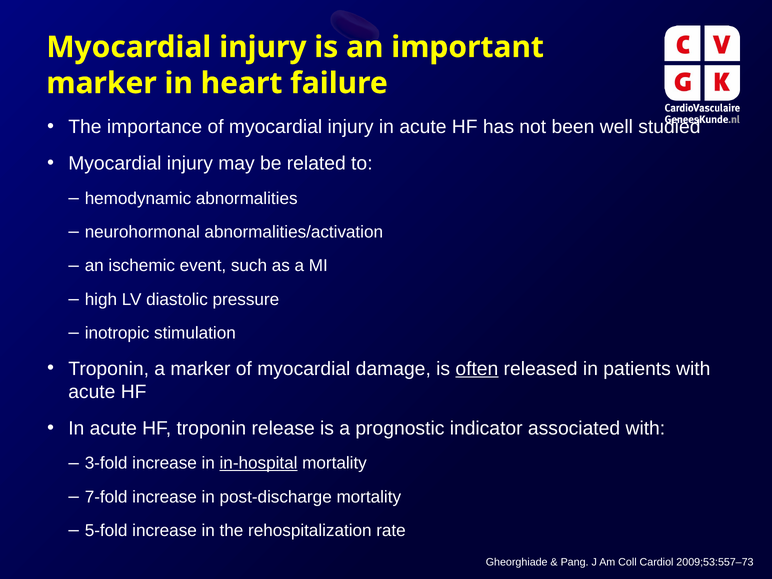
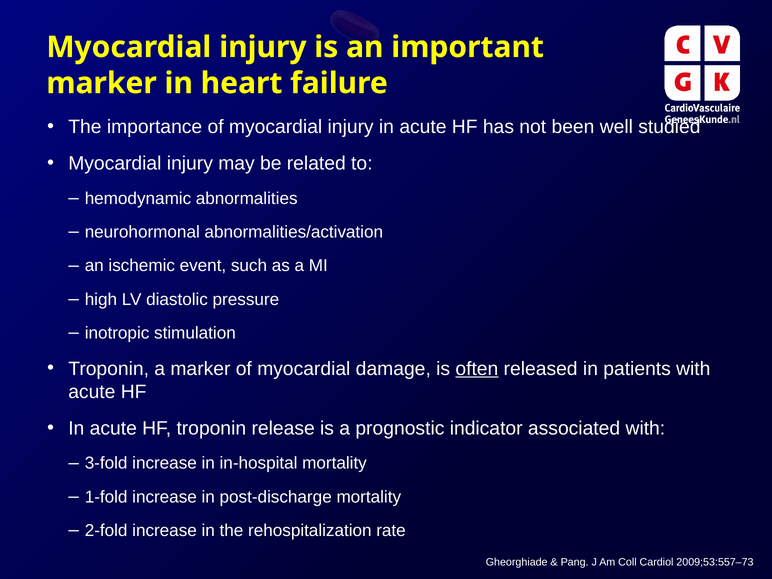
in-hospital underline: present -> none (259, 463)
7-fold: 7-fold -> 1-fold (106, 497)
5-fold: 5-fold -> 2-fold (106, 531)
